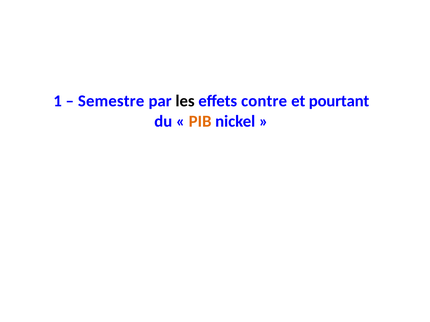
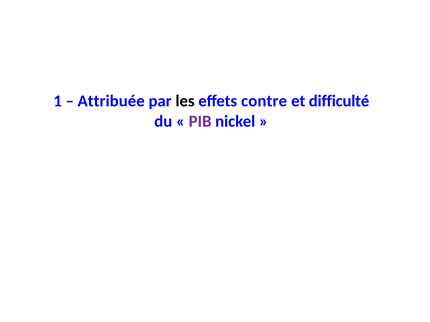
Semestre: Semestre -> Attribuée (111, 101)
pourtant: pourtant -> difficulté (339, 101)
PIB colour: orange -> purple (200, 121)
